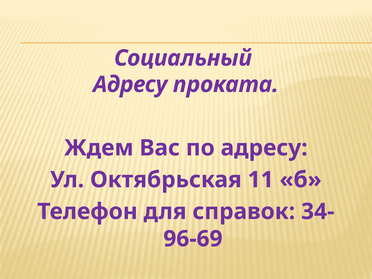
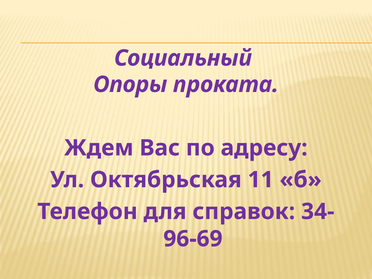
Адресу: Адресу -> Опоры (130, 84)
